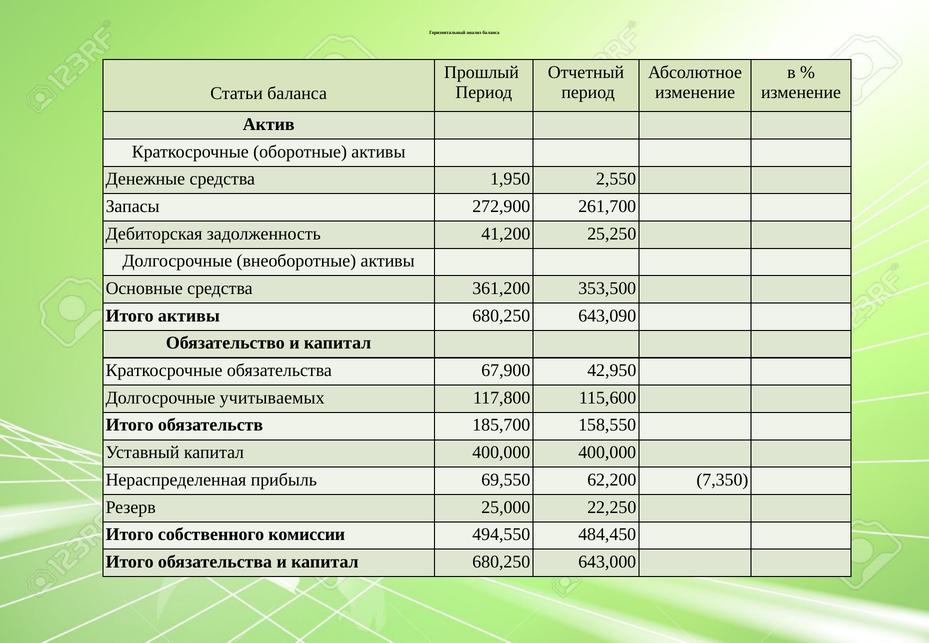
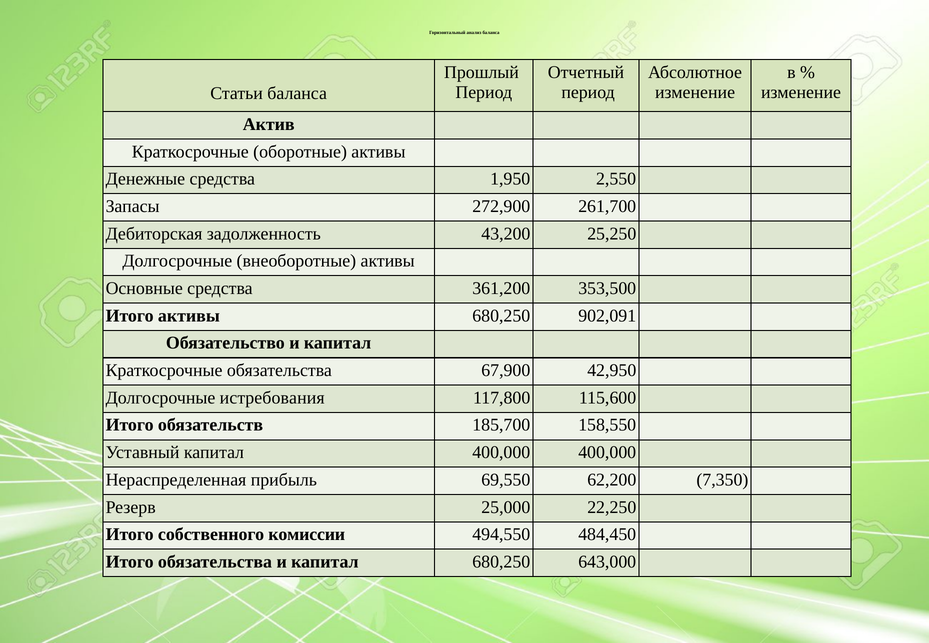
41,200: 41,200 -> 43,200 (506, 234)
643,090: 643,090 -> 902,091 (607, 316)
учитываемых: учитываемых -> истребования (272, 398)
